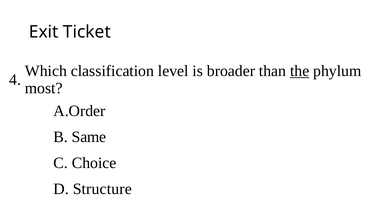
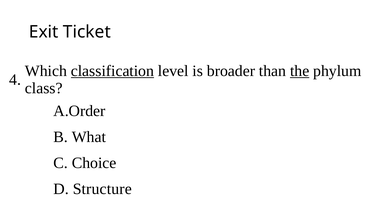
classification underline: none -> present (112, 71)
most: most -> class (44, 88)
Same: Same -> What (89, 137)
